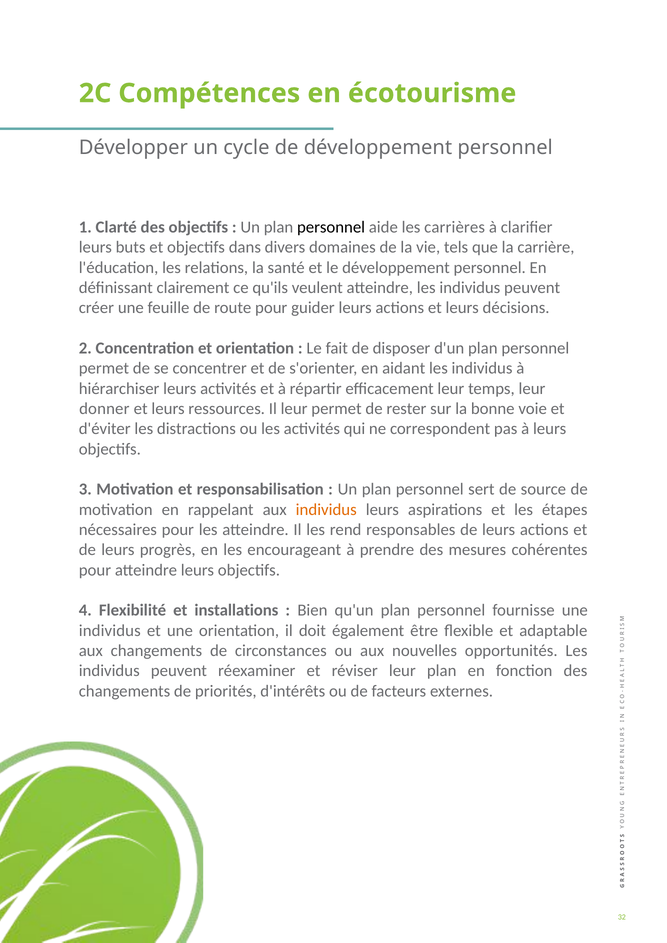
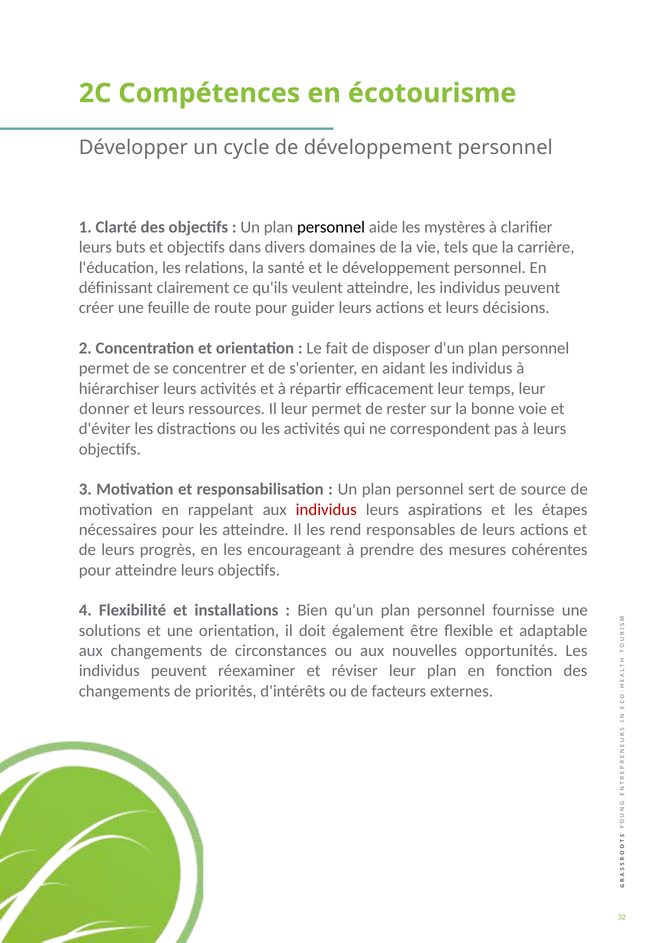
carrières: carrières -> mystères (455, 227)
individus colour: orange -> red (326, 510)
individus: individus -> solutions (110, 631)
